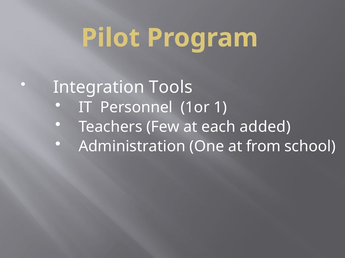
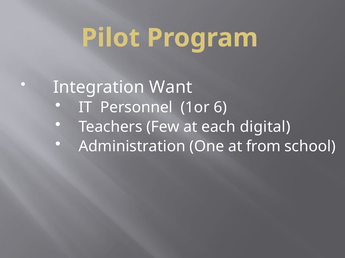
Tools: Tools -> Want (171, 87)
1: 1 -> 6 (220, 108)
added: added -> digital (265, 127)
